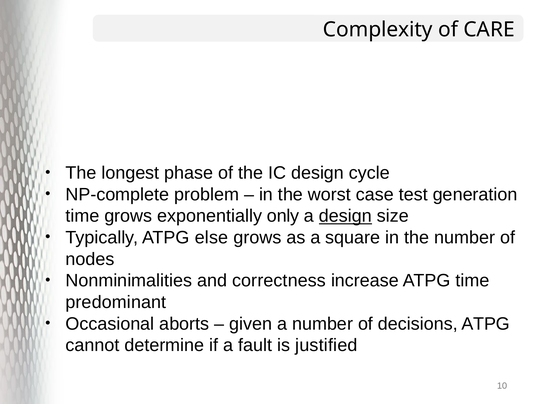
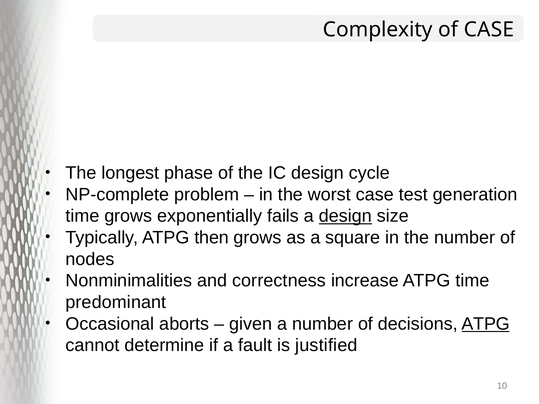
of CARE: CARE -> CASE (489, 30)
only: only -> fails (283, 216)
else: else -> then (212, 238)
ATPG underline: none -> present (486, 324)
